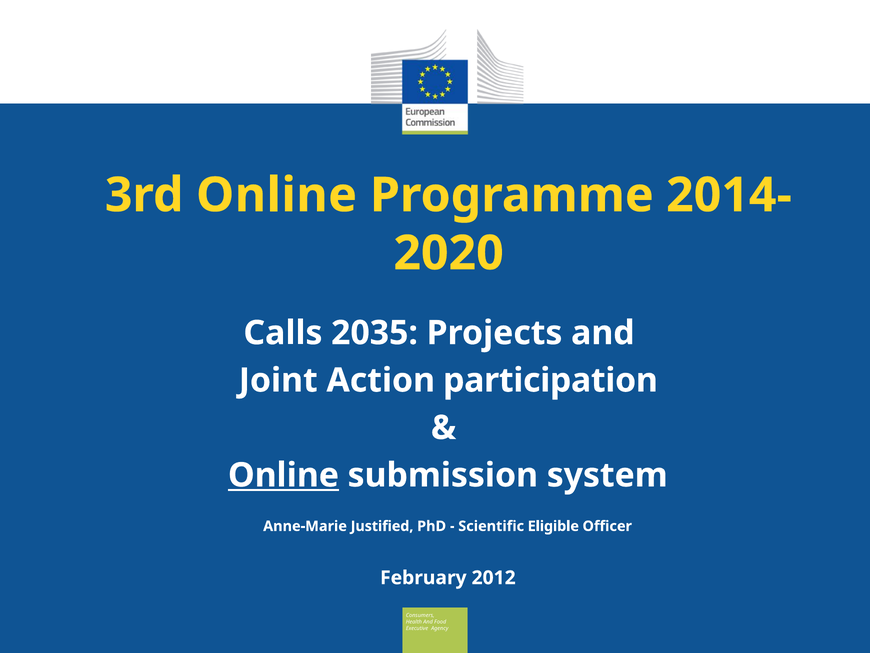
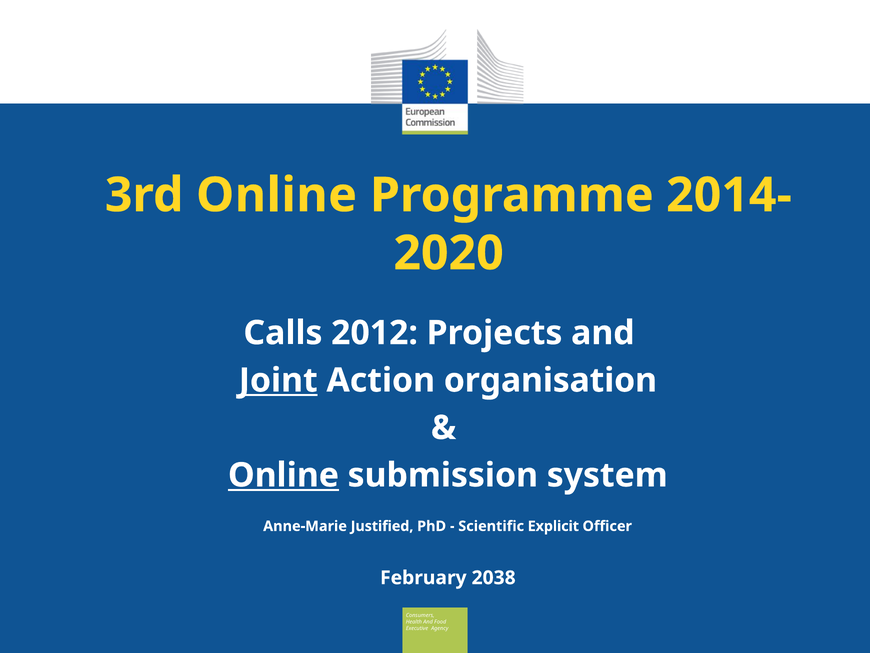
2035: 2035 -> 2012 (374, 333)
Joint underline: none -> present (278, 380)
participation: participation -> organisation (550, 380)
Eligible: Eligible -> Explicit (553, 526)
2012: 2012 -> 2038 (494, 577)
